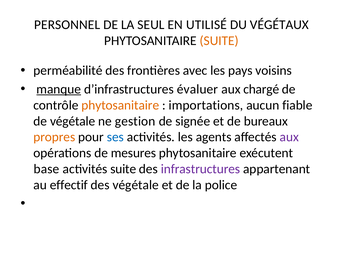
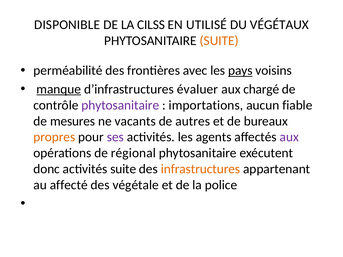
PERSONNEL: PERSONNEL -> DISPONIBLE (67, 25)
SEUL: SEUL -> CILSS (151, 25)
pays underline: none -> present (240, 71)
phytosanitaire colour: orange -> purple (120, 105)
de végétale: végétale -> mesures (73, 121)
gestion: gestion -> vacants (135, 121)
signée: signée -> autres (193, 121)
ses colour: blue -> purple (115, 137)
mesures: mesures -> régional (133, 153)
base: base -> donc (47, 169)
infrastructures colour: purple -> orange (200, 169)
effectif: effectif -> affecté (69, 185)
